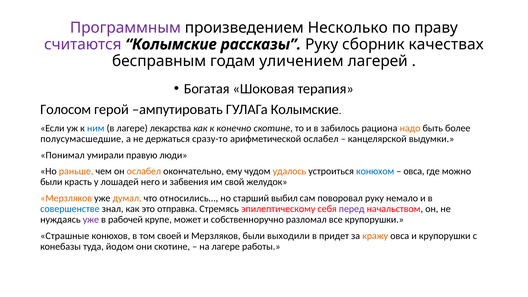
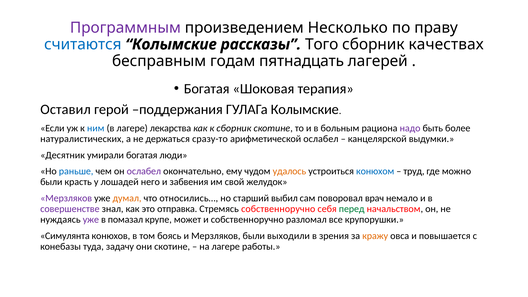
считаются colour: purple -> blue (83, 44)
рассказы Руку: Руку -> Того (322, 44)
уличением: уличением -> пятнадцать (302, 61)
Голосом: Голосом -> Оставил (66, 110)
ампутировать: ампутировать -> поддержания (177, 110)
к конечно: конечно -> сборник (234, 128)
забилось: забилось -> больным (340, 128)
надо colour: orange -> purple (410, 128)
полусумасшедшие: полусумасшедшие -> натуралистических (82, 139)
Понимал: Понимал -> Десятник (63, 155)
умирали правую: правую -> богатая (142, 155)
раньше colour: orange -> blue (76, 171)
ослабел colour: orange -> purple (144, 171)
овса: овса -> труд (414, 171)
Мерзляков colour: orange -> purple (66, 198)
поворовал руку: руку -> врач (375, 198)
совершенстве colour: blue -> purple (70, 209)
Стремясь эпилептическому: эпилептическому -> собственноручно (278, 209)
перед colour: purple -> green (352, 209)
рабочей: рабочей -> помазал (126, 220)
Страшные: Страшные -> Симулянта (65, 236)
своей: своей -> боясь (169, 236)
придет: придет -> зрения (334, 236)
и крупорушки: крупорушки -> повышается (445, 236)
йодом: йодом -> задачу (120, 246)
